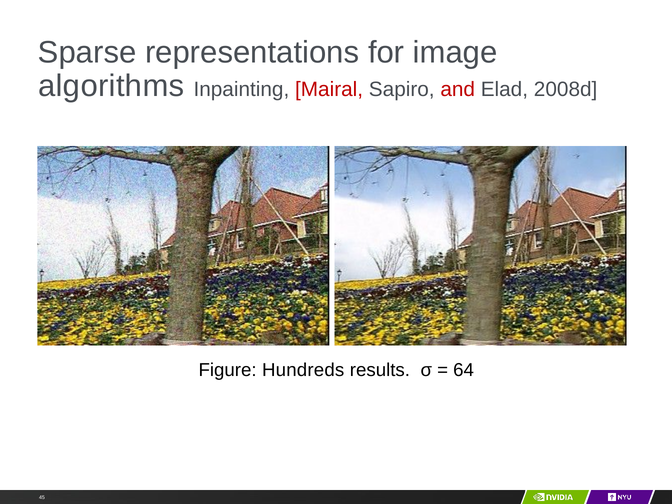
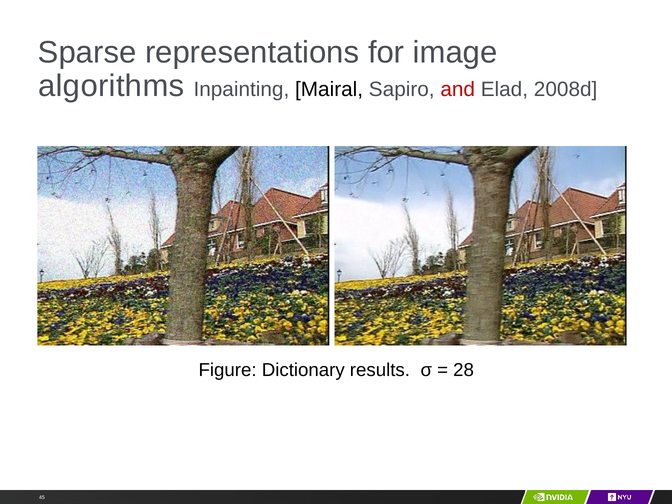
Mairal colour: red -> black (329, 89)
Hundreds: Hundreds -> Dictionary (303, 370)
64: 64 -> 28 (464, 370)
